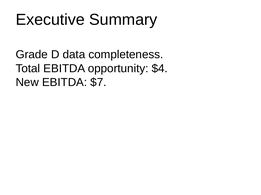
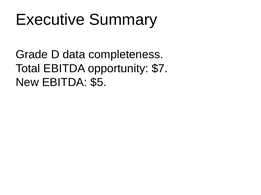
$4: $4 -> $7 (160, 69)
$7: $7 -> $5 (98, 83)
